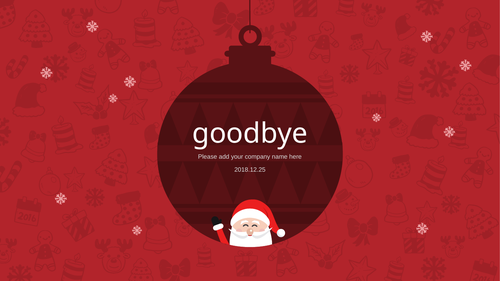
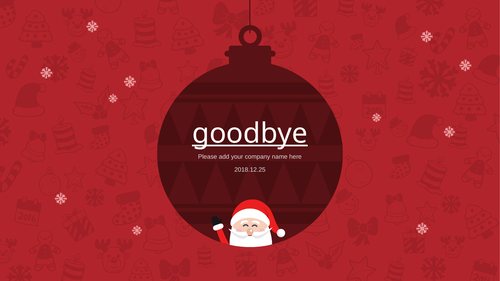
goodbye underline: none -> present (250, 134)
